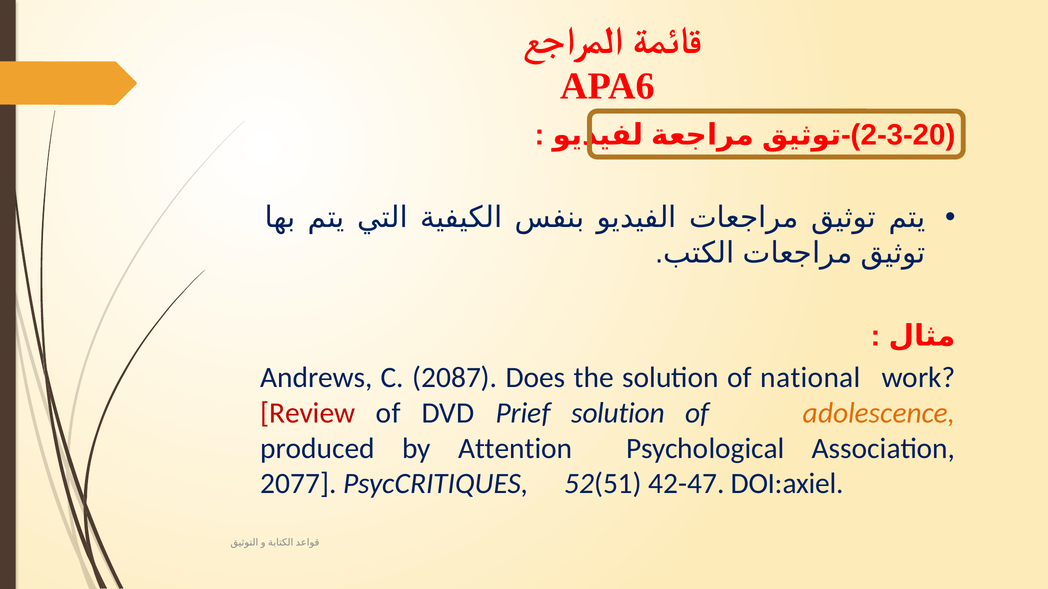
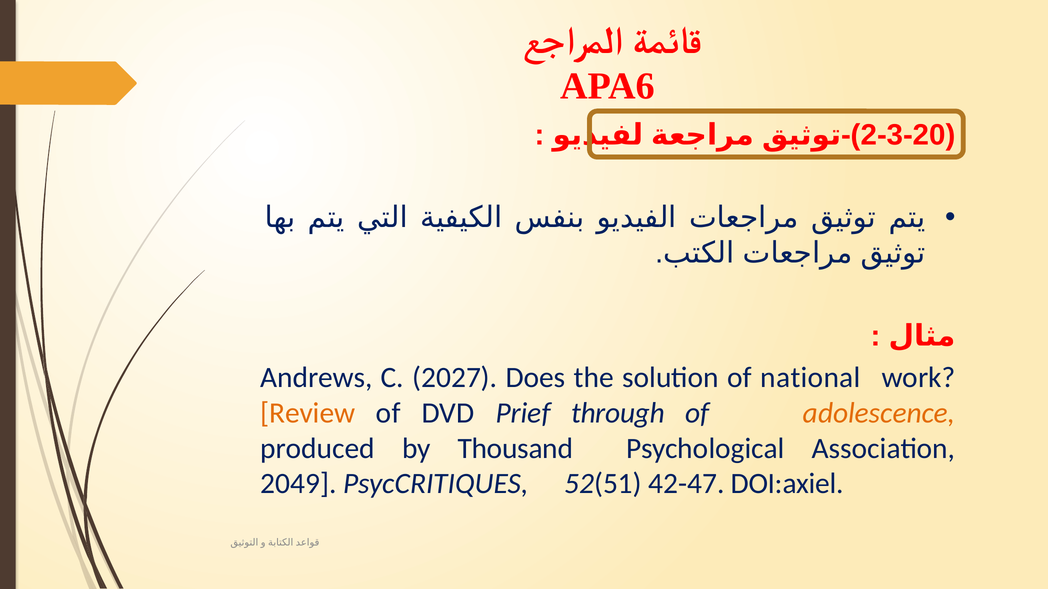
2087: 2087 -> 2027 (455, 378)
Review colour: red -> orange (308, 413)
Prief solution: solution -> through (618, 413)
Attention: Attention -> Thousand (515, 449)
2077: 2077 -> 2049 (298, 484)
